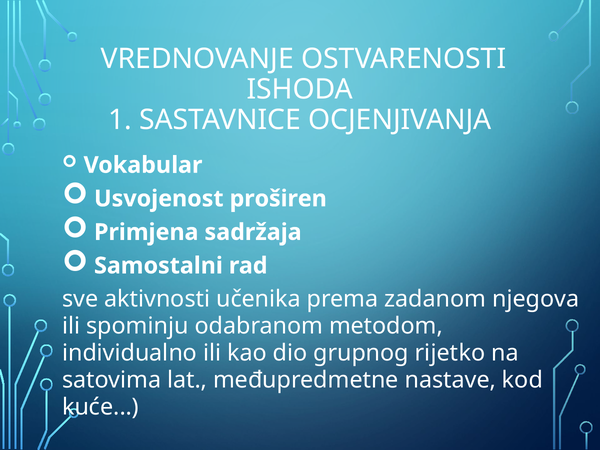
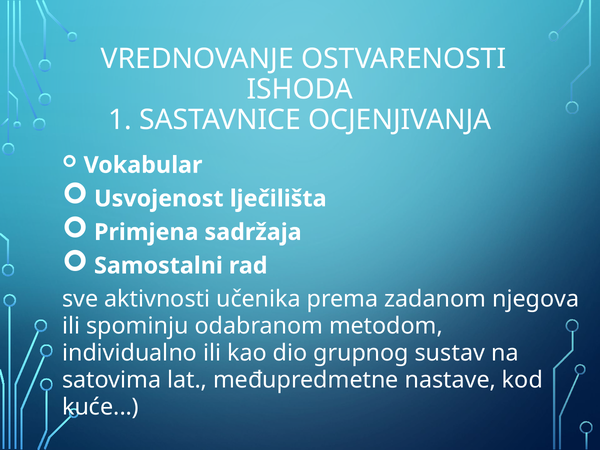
proširen: proširen -> lječilišta (278, 199)
rijetko: rijetko -> sustav (450, 353)
